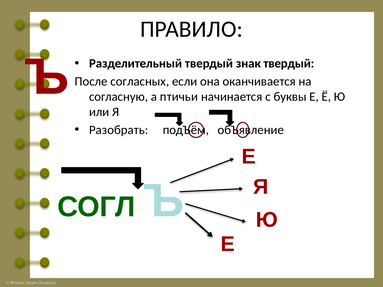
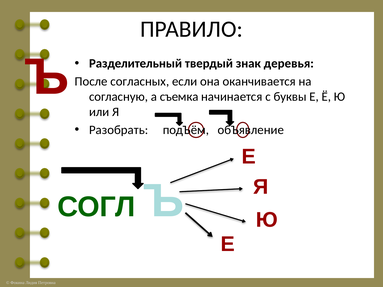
знак твердый: твердый -> деревья (289, 64)
птичьи: птичьи -> съемка (179, 97)
